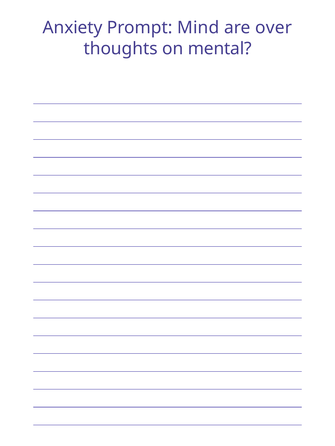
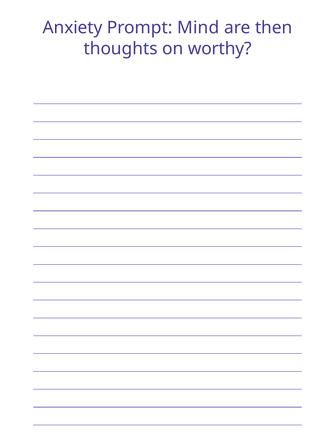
over: over -> then (274, 28)
mental: mental -> worthy (220, 49)
